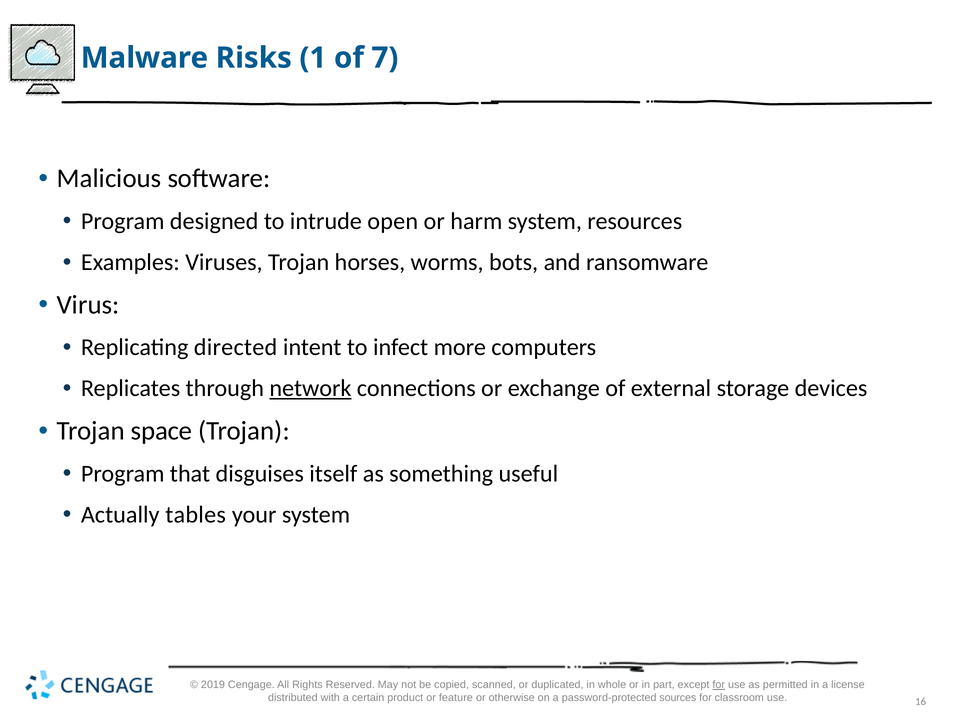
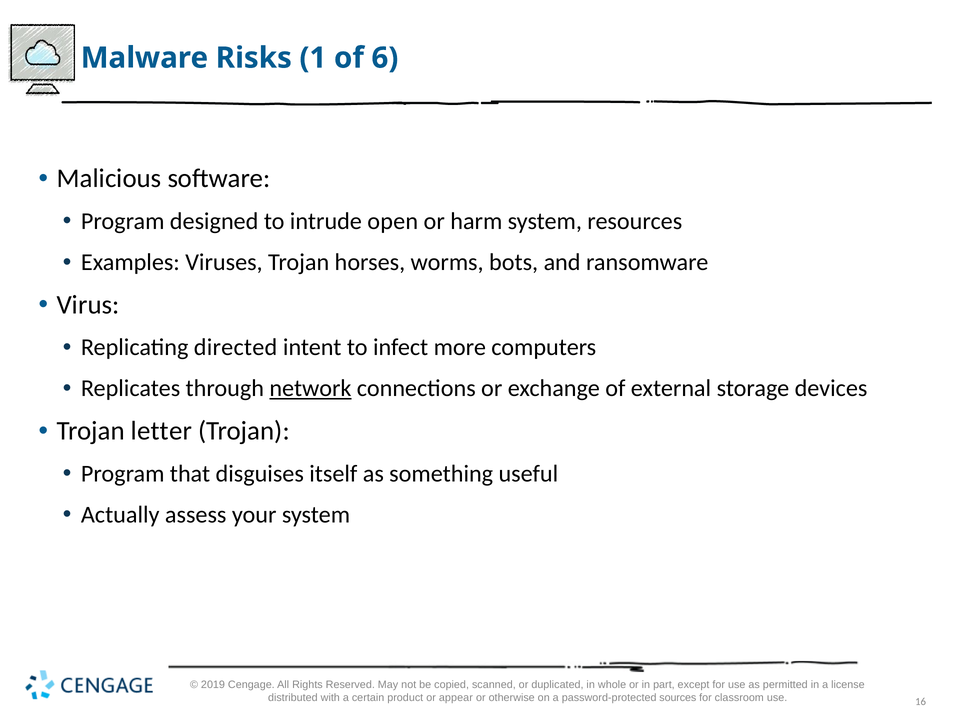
7: 7 -> 6 (385, 58)
space: space -> letter (161, 431)
tables: tables -> assess (196, 515)
for underline: present -> none (719, 685)
feature: feature -> appear (456, 698)
